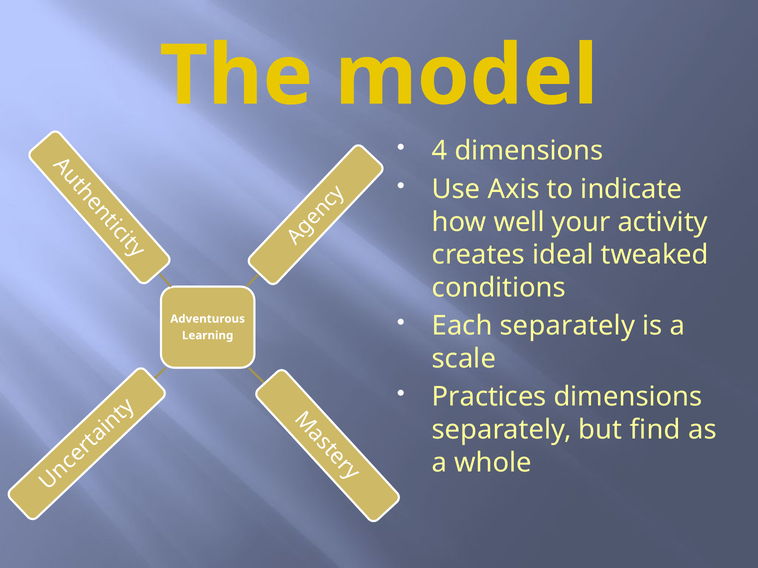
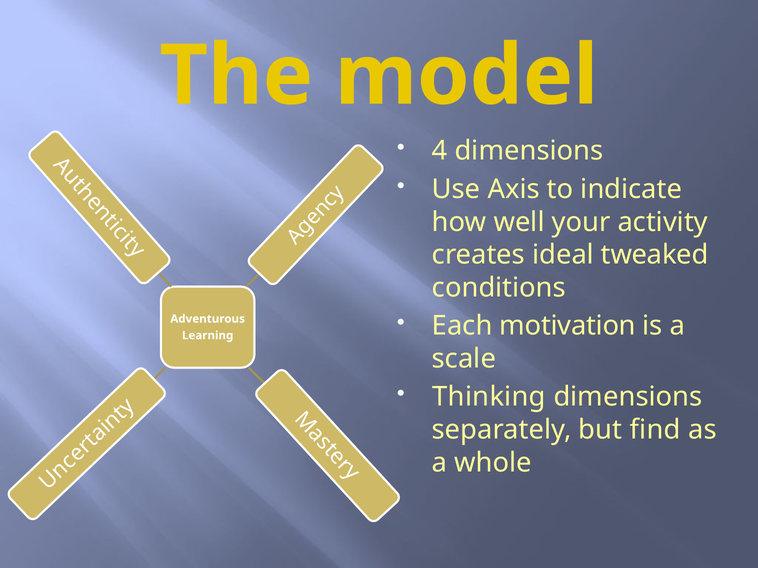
Each separately: separately -> motivation (568, 326)
Practices: Practices -> Thinking (489, 397)
